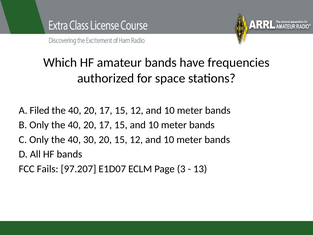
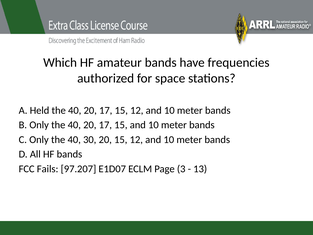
Filed: Filed -> Held (40, 110)
